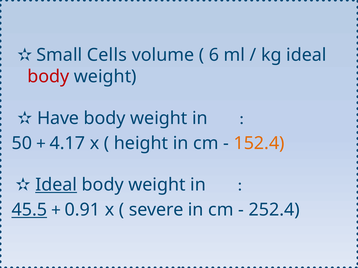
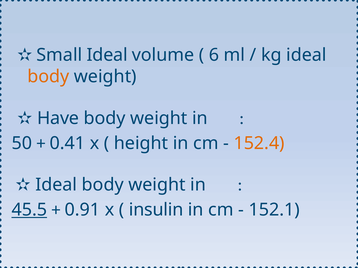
Small Cells: Cells -> Ideal (107, 55)
body colour: red -> orange (48, 77)
4.17: 4.17 -> 0.41 (67, 143)
Ideal underline: present -> none (56, 185)
severe: severe -> insulin (156, 210)
252.4: 252.4 -> 152.1 (274, 210)
